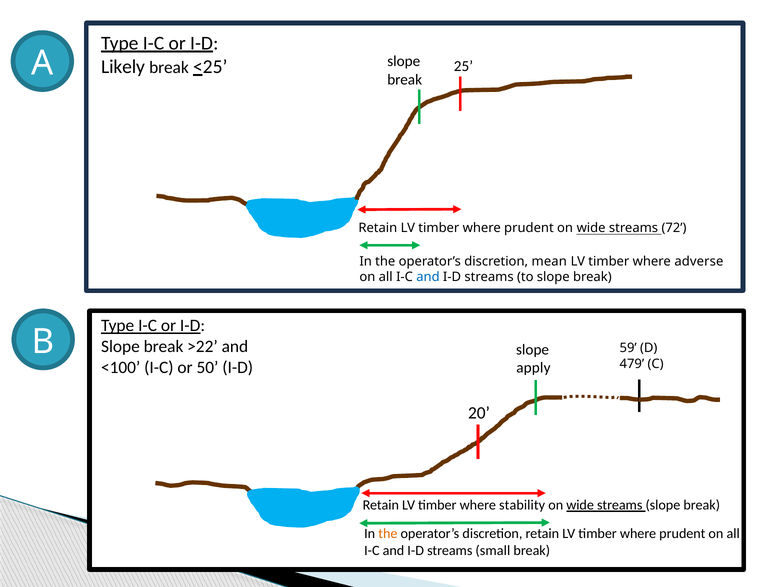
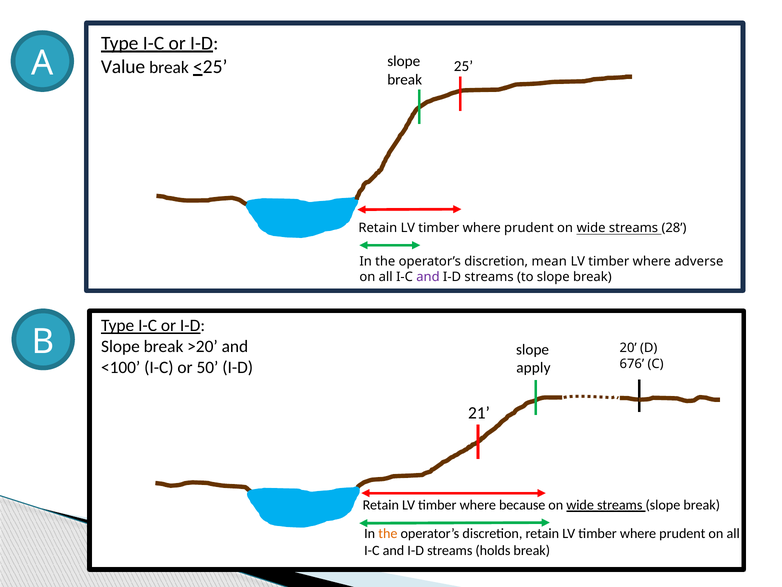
Likely: Likely -> Value (123, 67)
72: 72 -> 28 (674, 228)
and colour: blue -> purple (428, 277)
>22: >22 -> >20 (202, 346)
59: 59 -> 20 (628, 348)
479: 479 -> 676 (632, 363)
20: 20 -> 21 (479, 413)
stability: stability -> because (522, 505)
small: small -> holds (493, 550)
